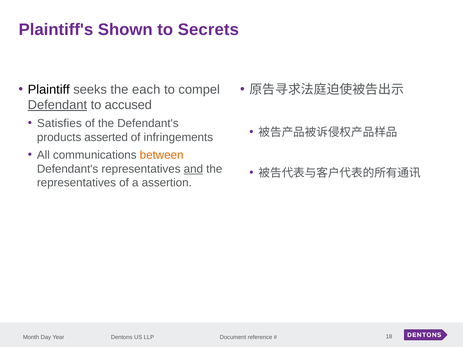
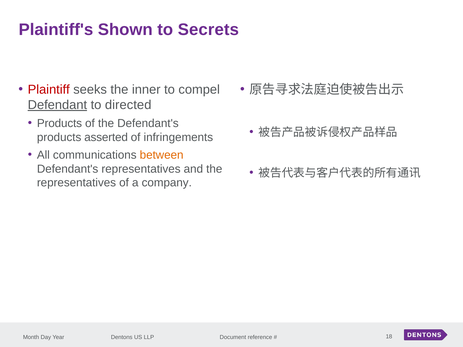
Plaintiff colour: black -> red (49, 90)
each: each -> inner (146, 90)
accused: accused -> directed (128, 105)
Satisfies: Satisfies -> Products (59, 124)
and underline: present -> none (193, 169)
assertion: assertion -> company (167, 183)
